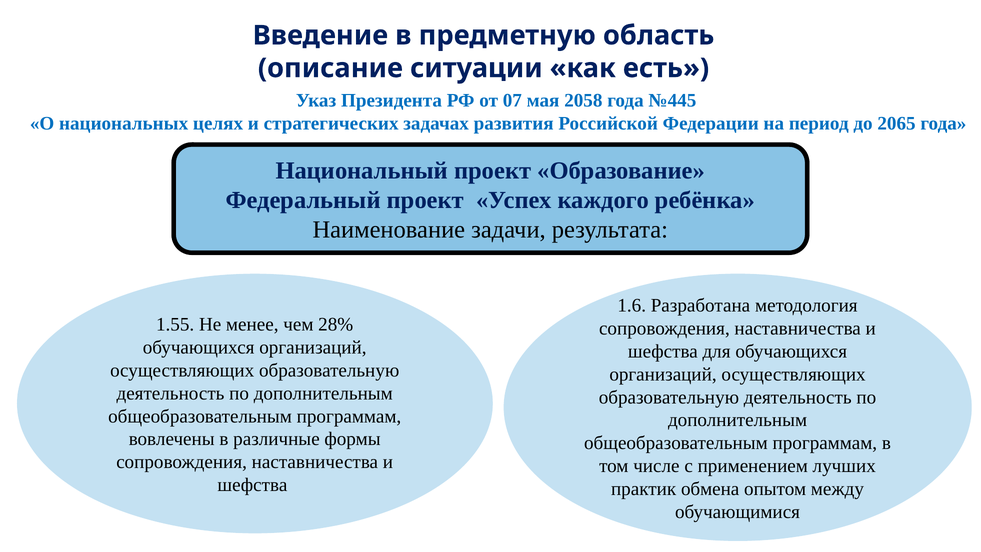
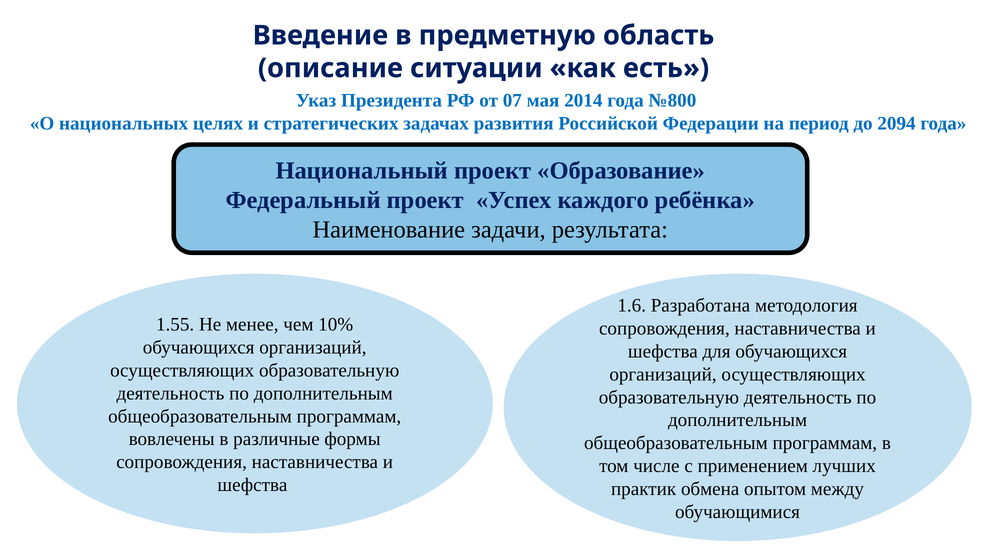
2058: 2058 -> 2014 (583, 100)
№445: №445 -> №800 (672, 100)
2065: 2065 -> 2094 (897, 123)
28%: 28% -> 10% (336, 325)
